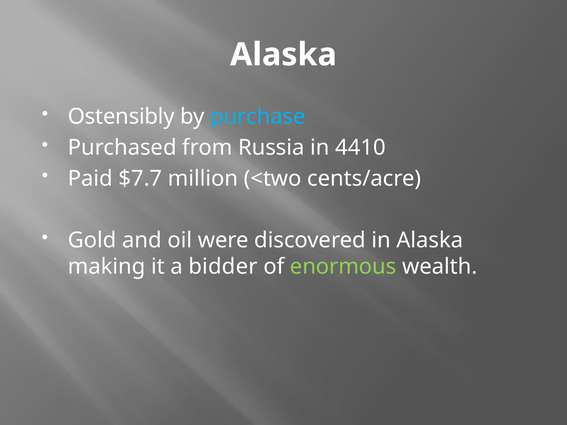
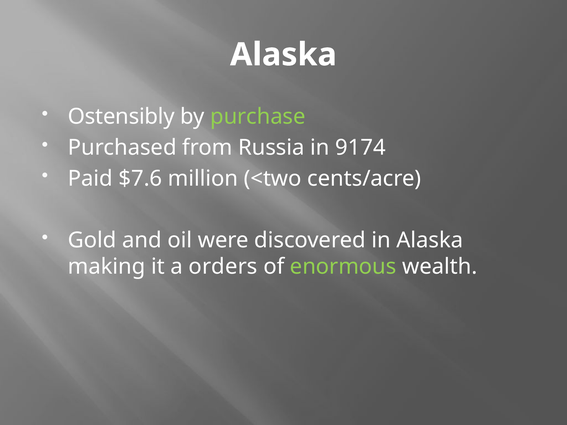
purchase colour: light blue -> light green (258, 117)
4410: 4410 -> 9174 (360, 148)
$7.7: $7.7 -> $7.6 (140, 179)
bidder: bidder -> orders (223, 267)
